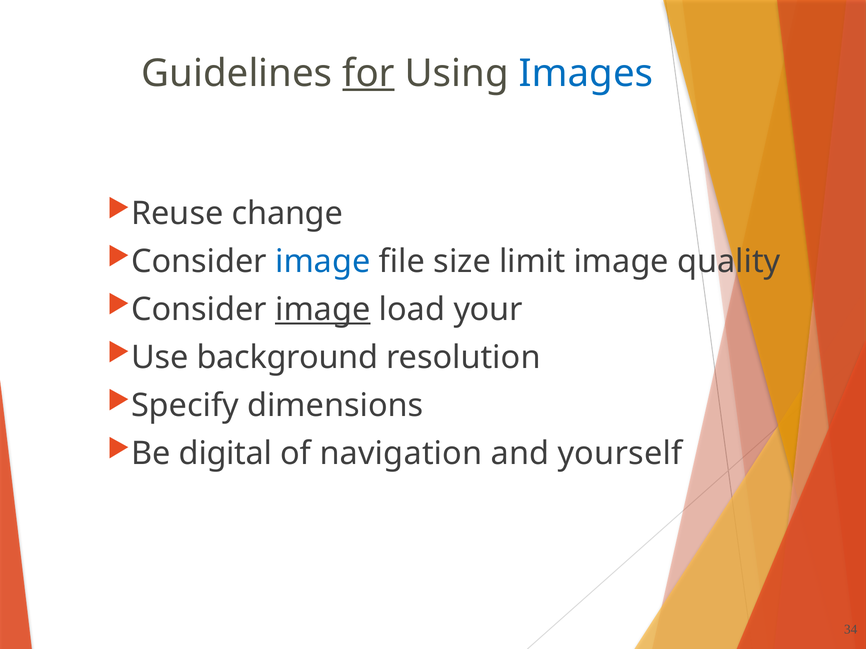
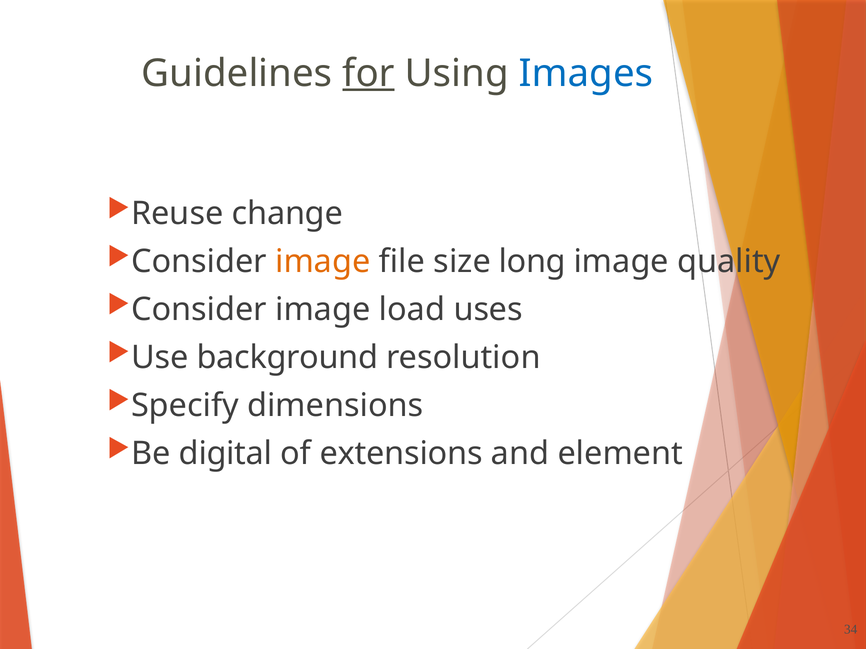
image colour: blue -> orange (323, 262)
limit: limit -> long (532, 262)
image underline: present -> none (323, 310)
your: your -> uses (488, 310)
navigation: navigation -> extensions (401, 454)
yourself: yourself -> element (620, 454)
